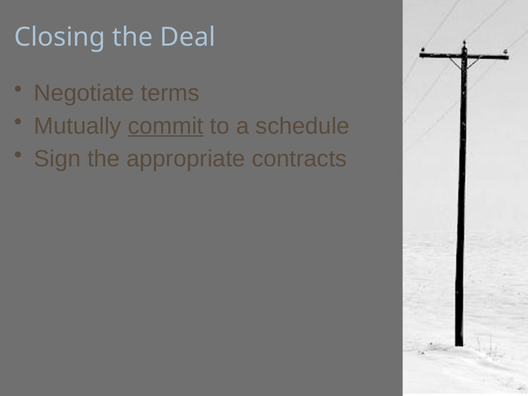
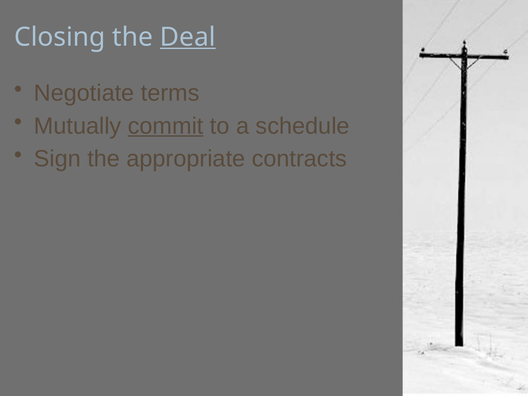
Deal underline: none -> present (188, 37)
